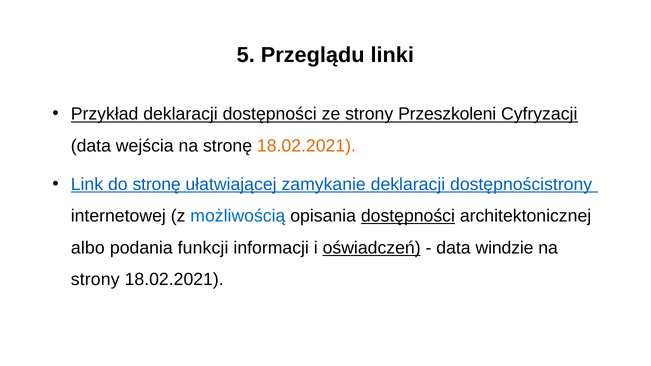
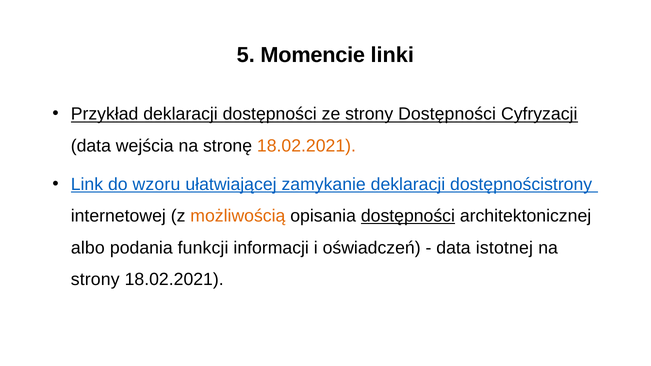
Przeglądu: Przeglądu -> Momencie (313, 55)
strony Przeszkoleni: Przeszkoleni -> Dostępności (447, 114)
do stronę: stronę -> wzoru (156, 184)
możliwością colour: blue -> orange (238, 216)
oświadczeń underline: present -> none (372, 248)
windzie: windzie -> istotnej (504, 248)
